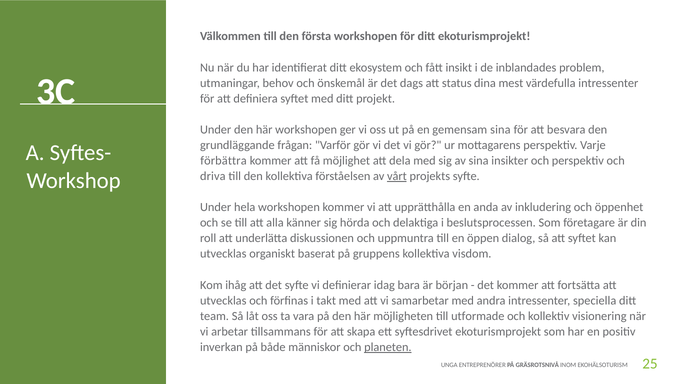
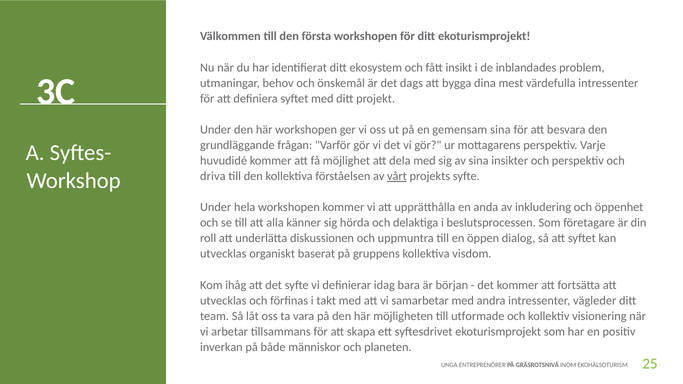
status: status -> bygga (457, 83)
förbättra: förbättra -> huvudidé (224, 161)
speciella: speciella -> vägleder (595, 301)
planeten underline: present -> none (388, 347)
